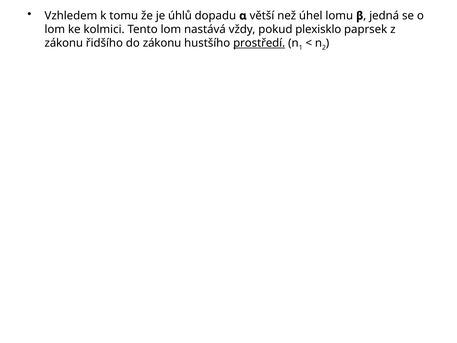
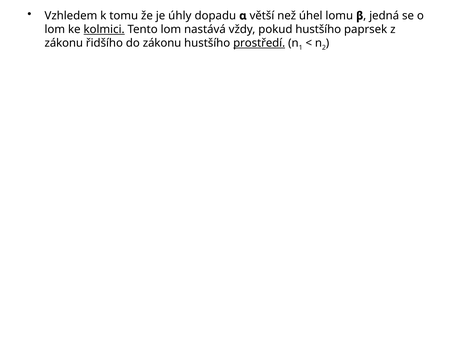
úhlů: úhlů -> úhly (180, 16)
kolmici underline: none -> present (104, 29)
pokud plexisklo: plexisklo -> hustšího (318, 29)
